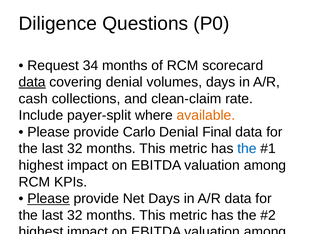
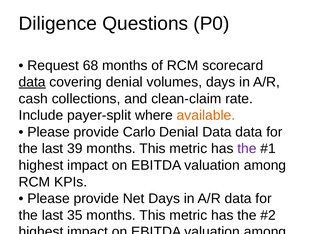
34: 34 -> 68 (91, 65)
Denial Final: Final -> Data (217, 132)
32: 32 -> 39 (75, 149)
the colour: blue -> purple (247, 149)
Please underline: present -> none (49, 199)
32: 32 -> 35 (75, 215)
